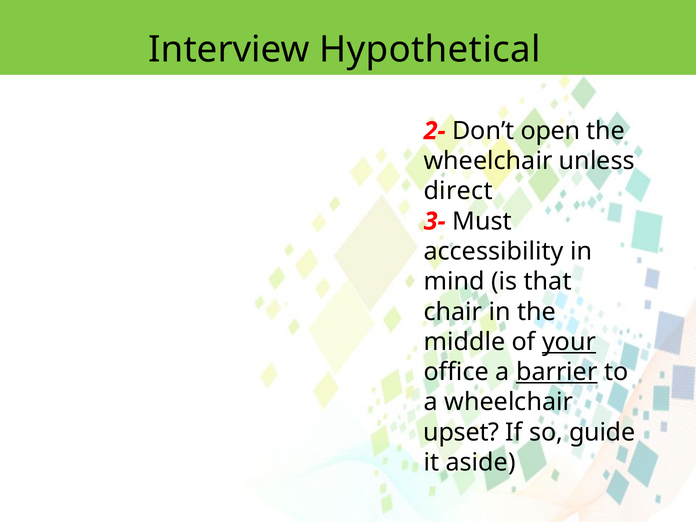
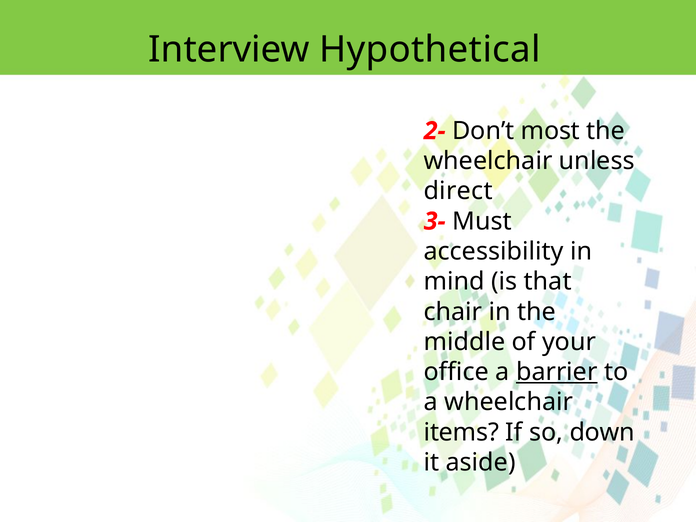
open: open -> most (550, 131)
your underline: present -> none (569, 342)
upset: upset -> items (461, 432)
guide: guide -> down (602, 432)
